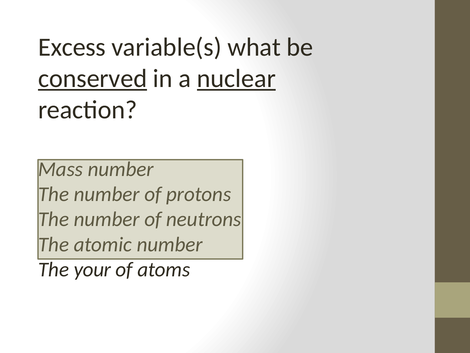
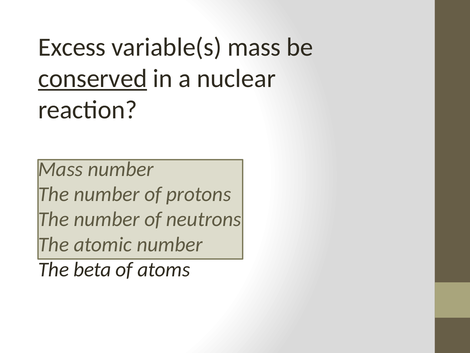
variable(s what: what -> mass (254, 47)
nuclear underline: present -> none (236, 78)
your: your -> beta (92, 269)
